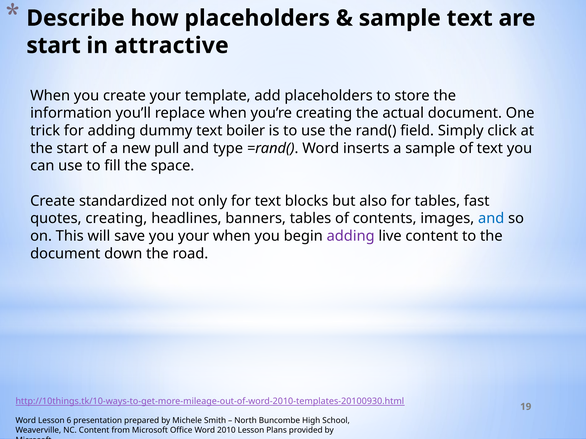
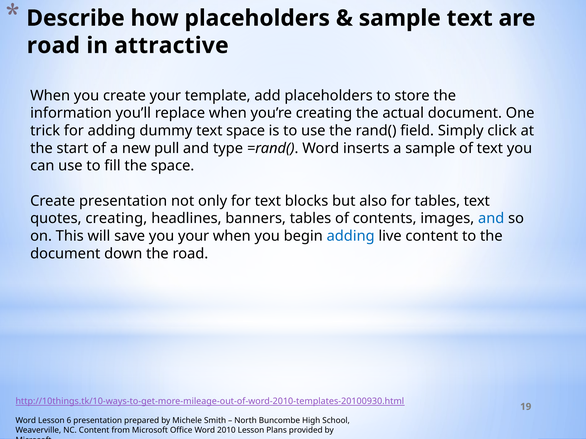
start: start -> road (53, 46)
text boiler: boiler -> space (246, 131)
Create standardized: standardized -> presentation (123, 201)
tables fast: fast -> text (477, 201)
adding colour: purple -> blue (351, 236)
